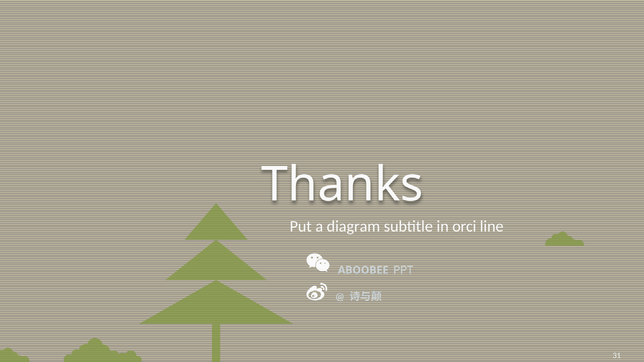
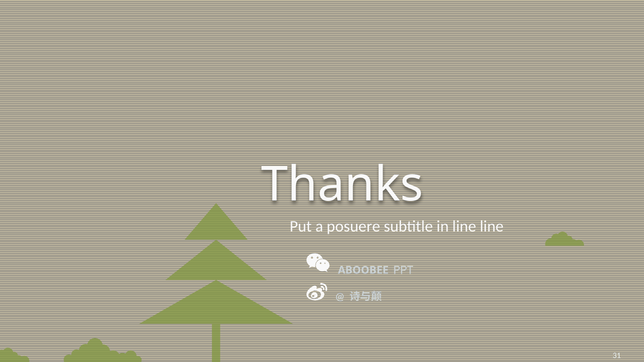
diagram: diagram -> posuere (353, 227)
in orci: orci -> line (464, 227)
